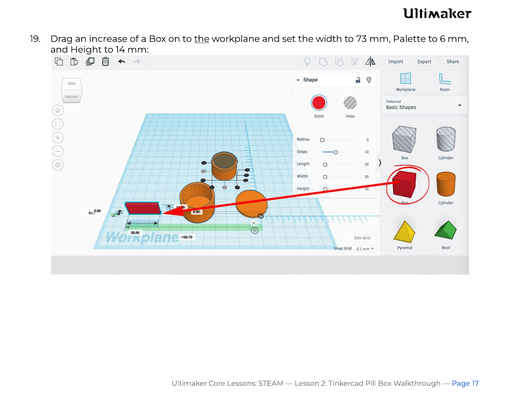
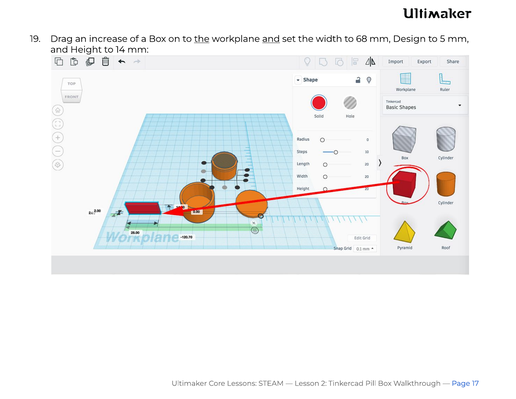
and underline: none -> present (271, 39)
73: 73 -> 68 (362, 39)
Palette: Palette -> Design (409, 39)
6: 6 -> 5 (443, 39)
